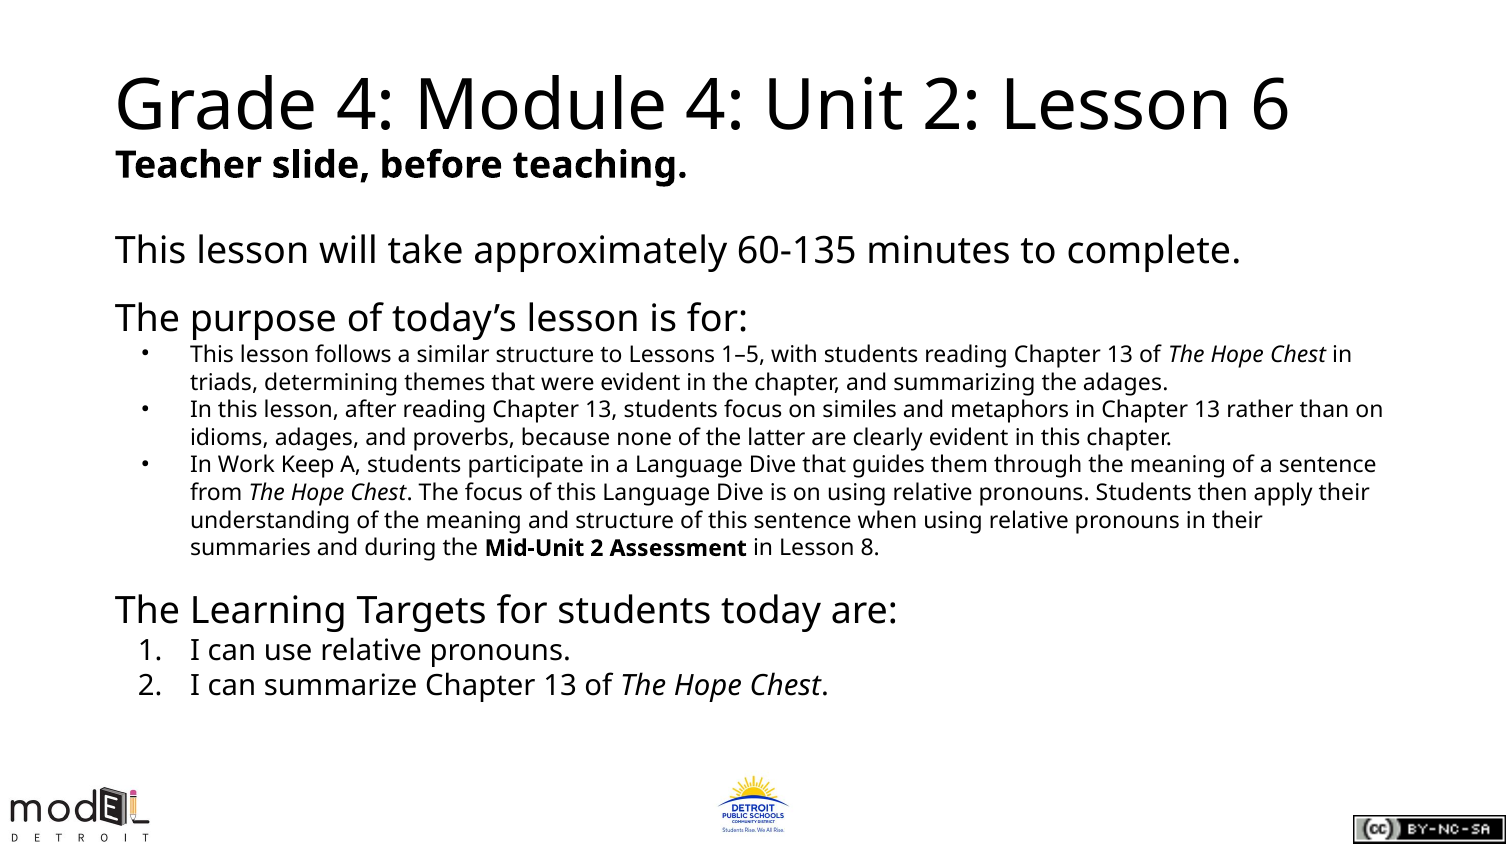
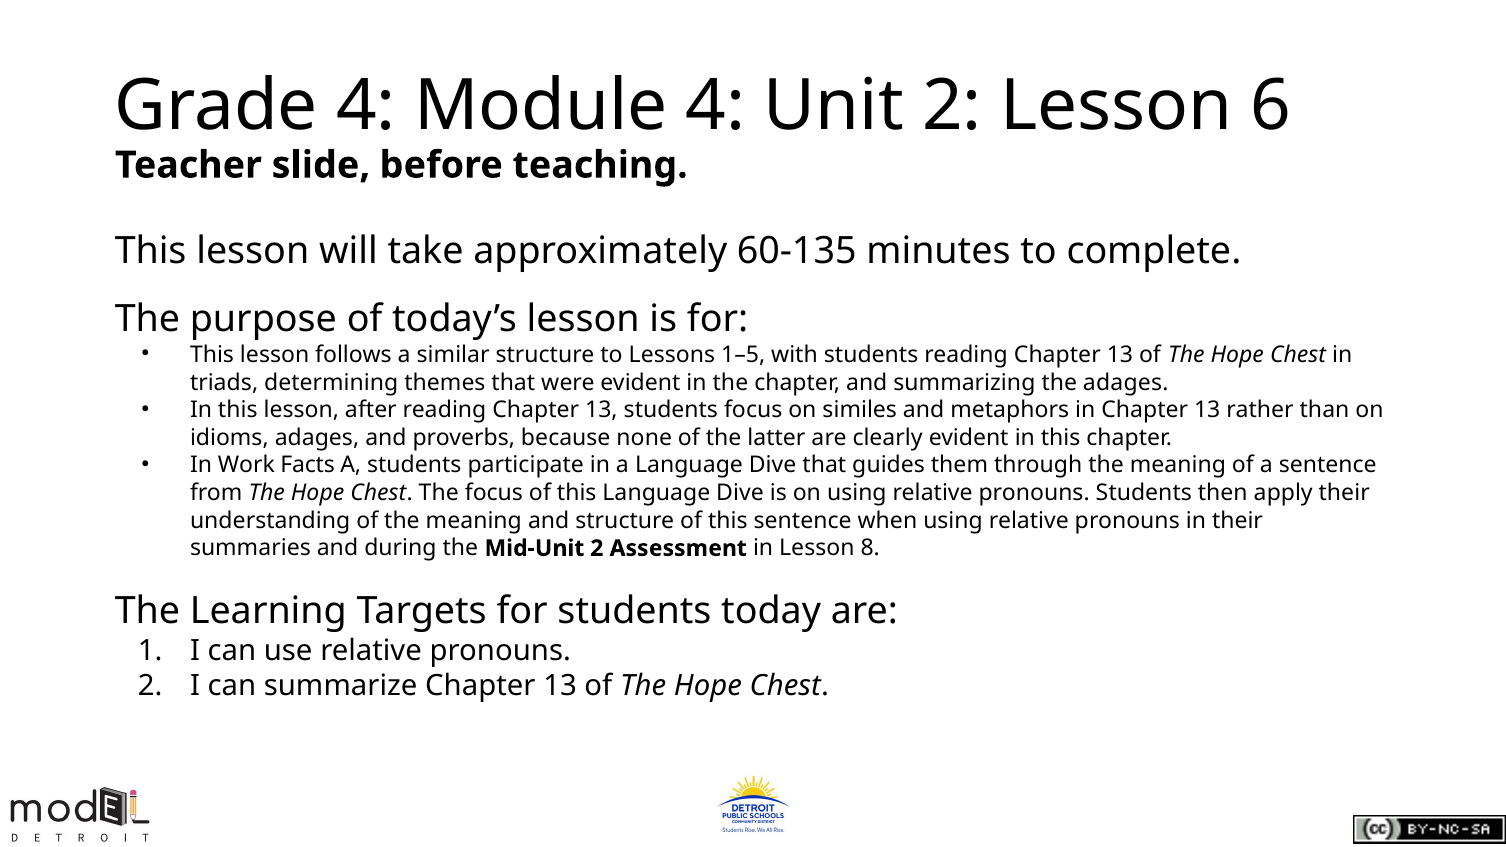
Keep: Keep -> Facts (308, 465)
